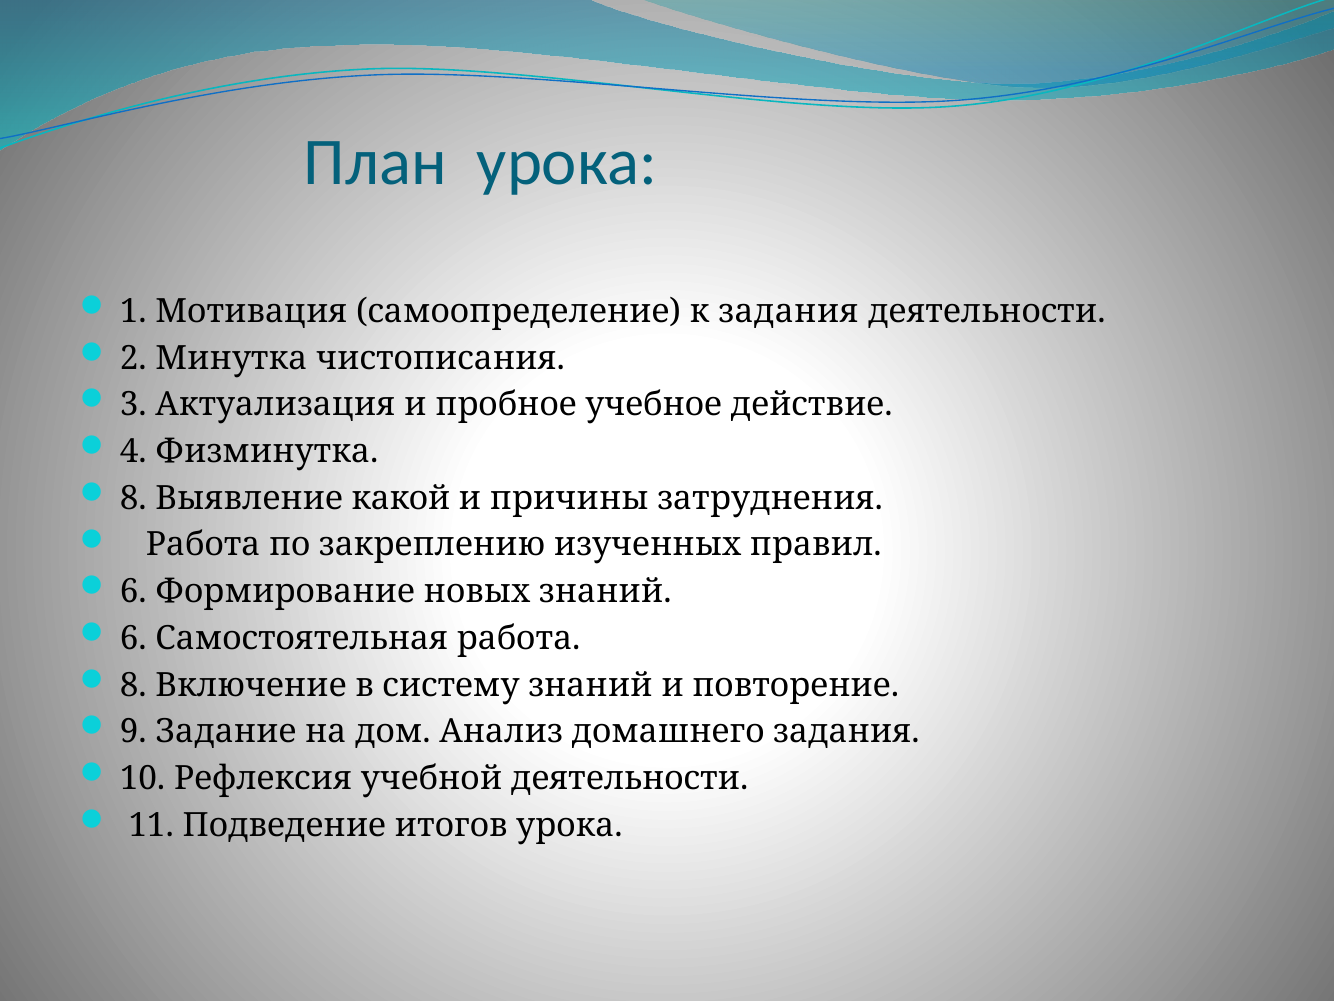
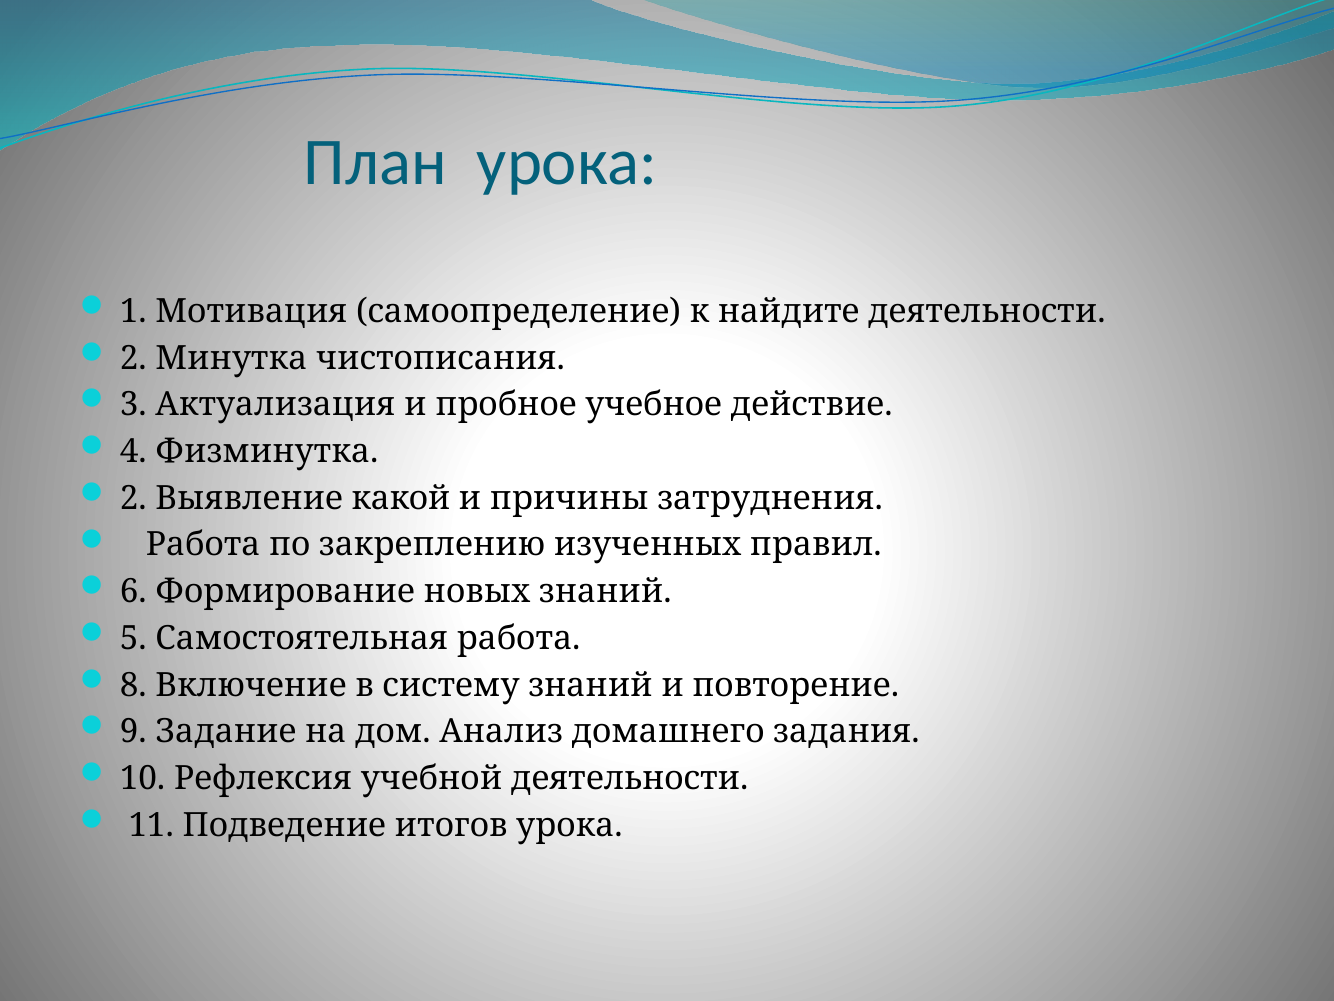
к задания: задания -> найдите (789, 311)
8: 8 -> 2 (133, 498)
6: 6 -> 5 (133, 638)
